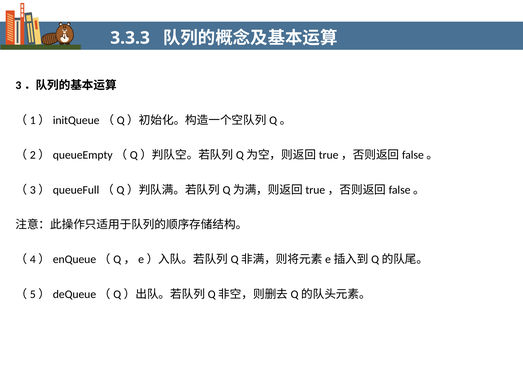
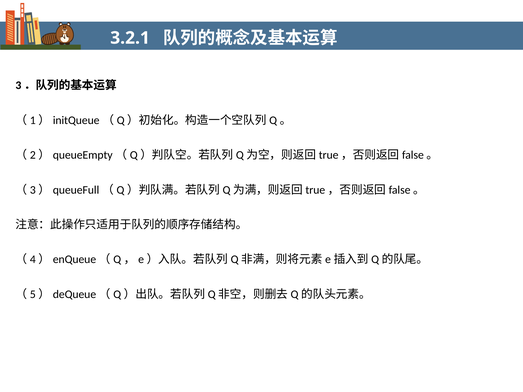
3.3.3: 3.3.3 -> 3.2.1 (130, 38)
